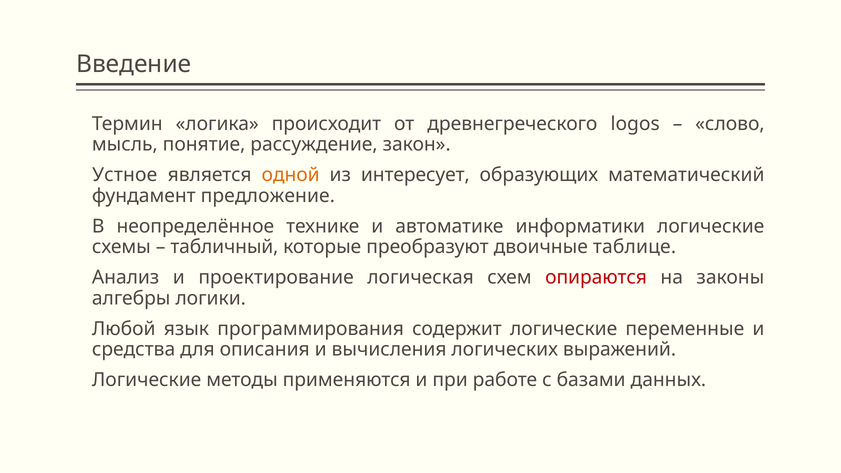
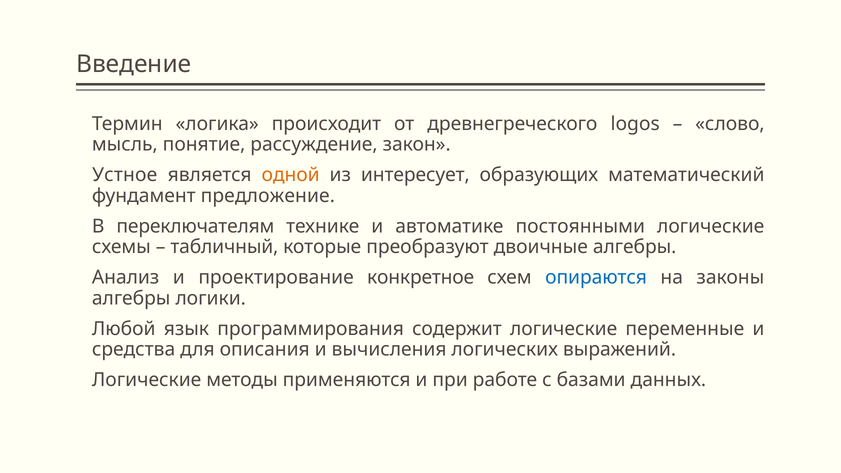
неопределённое: неопределённое -> переключателям (195, 226)
информатики: информатики -> постоянными (580, 226)
двоичные таблице: таблице -> алгебры (635, 247)
логическая: логическая -> конкретное (421, 278)
опираются colour: red -> blue (596, 278)
